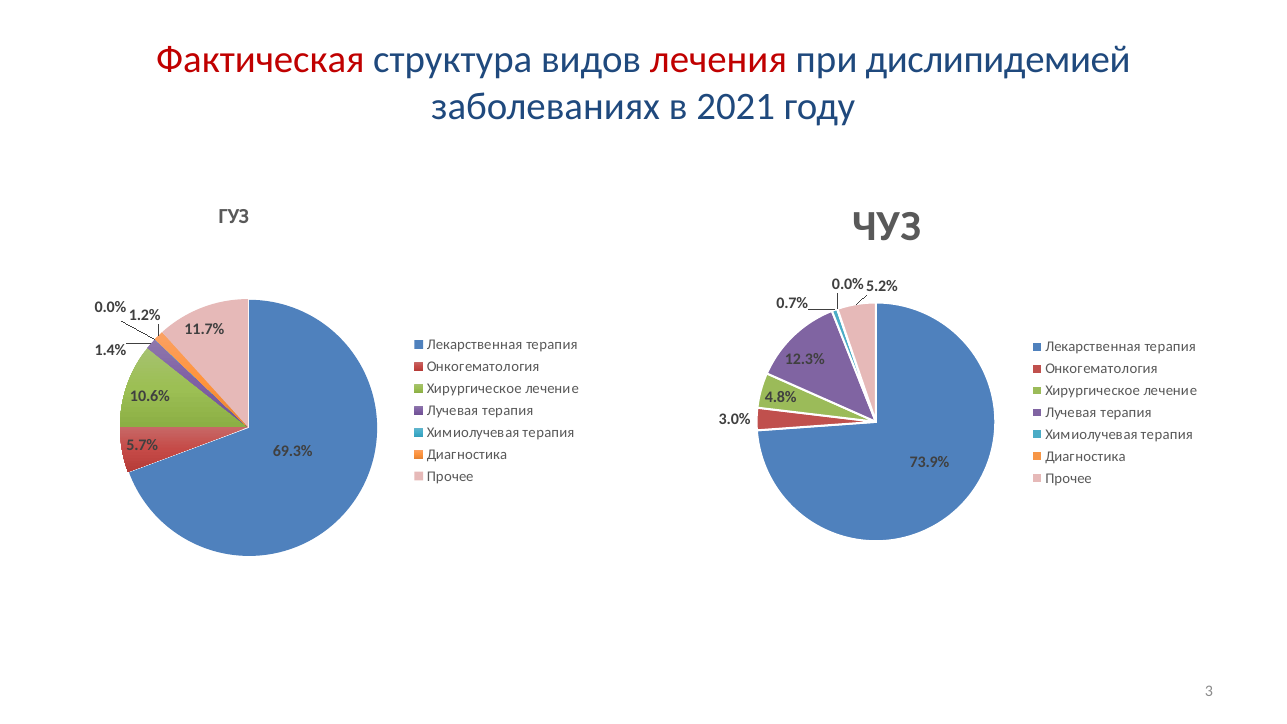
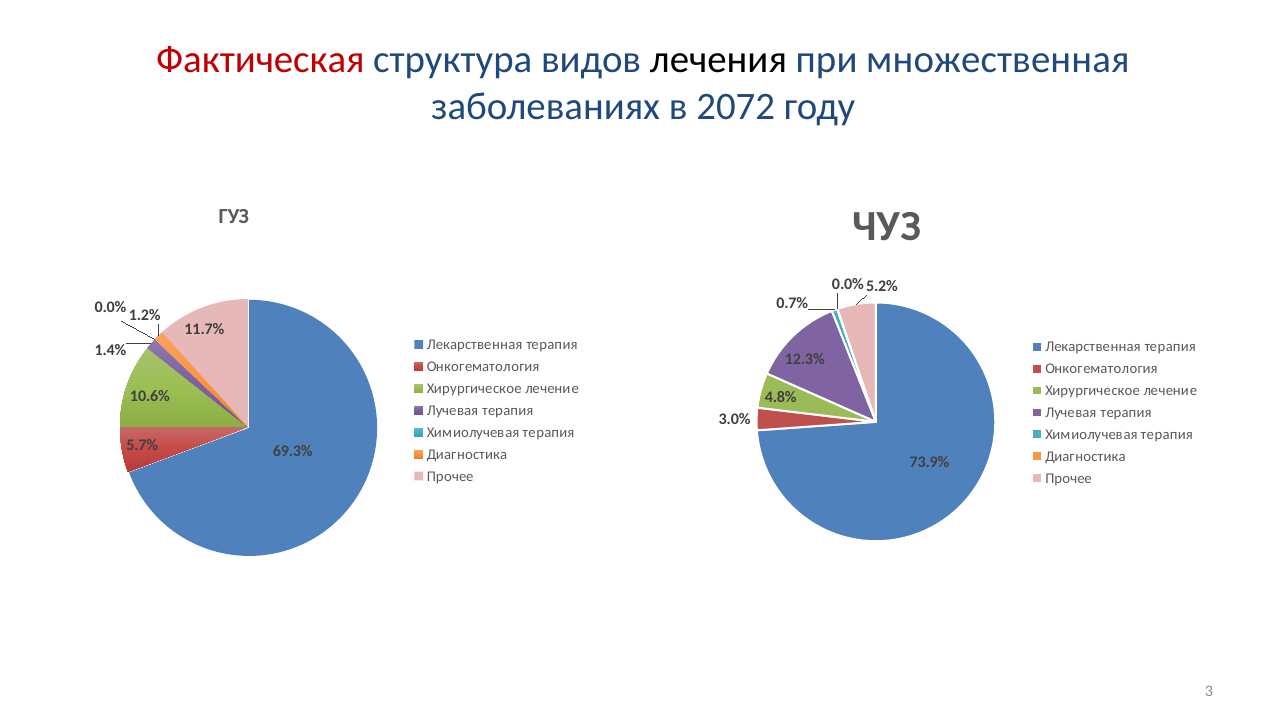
лечения colour: red -> black (718, 60)
дислипидемией: дислипидемией -> множественная (998, 60)
2021: 2021 -> 2072 (736, 106)
